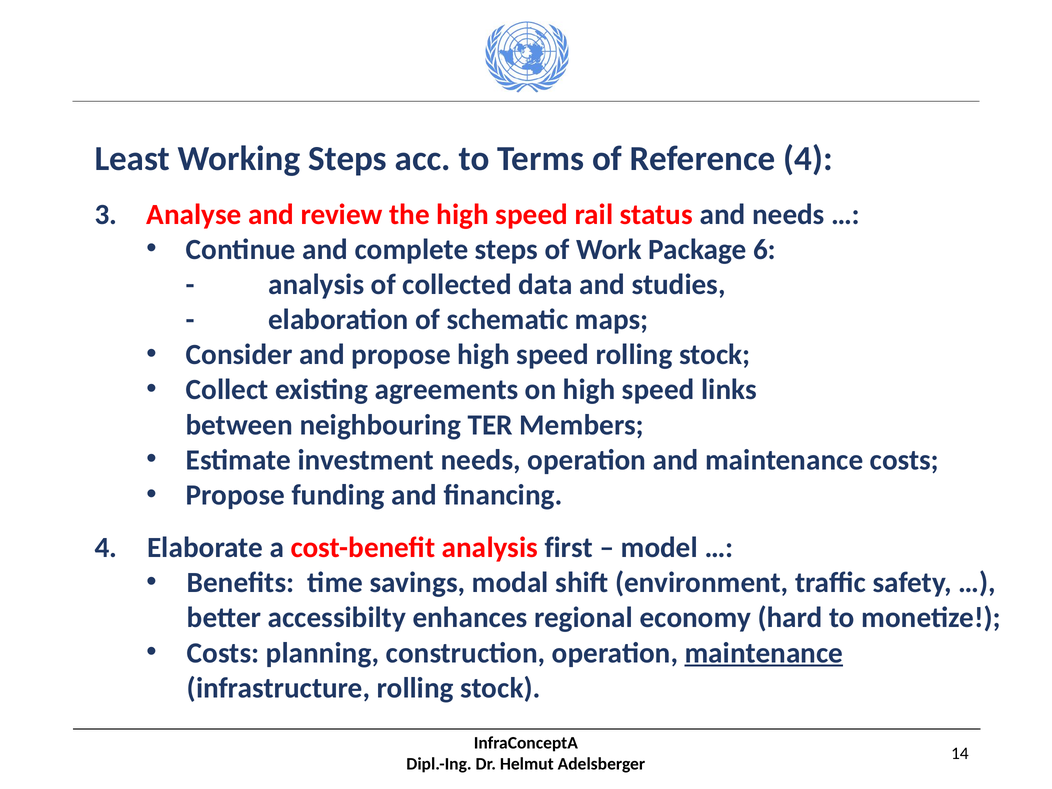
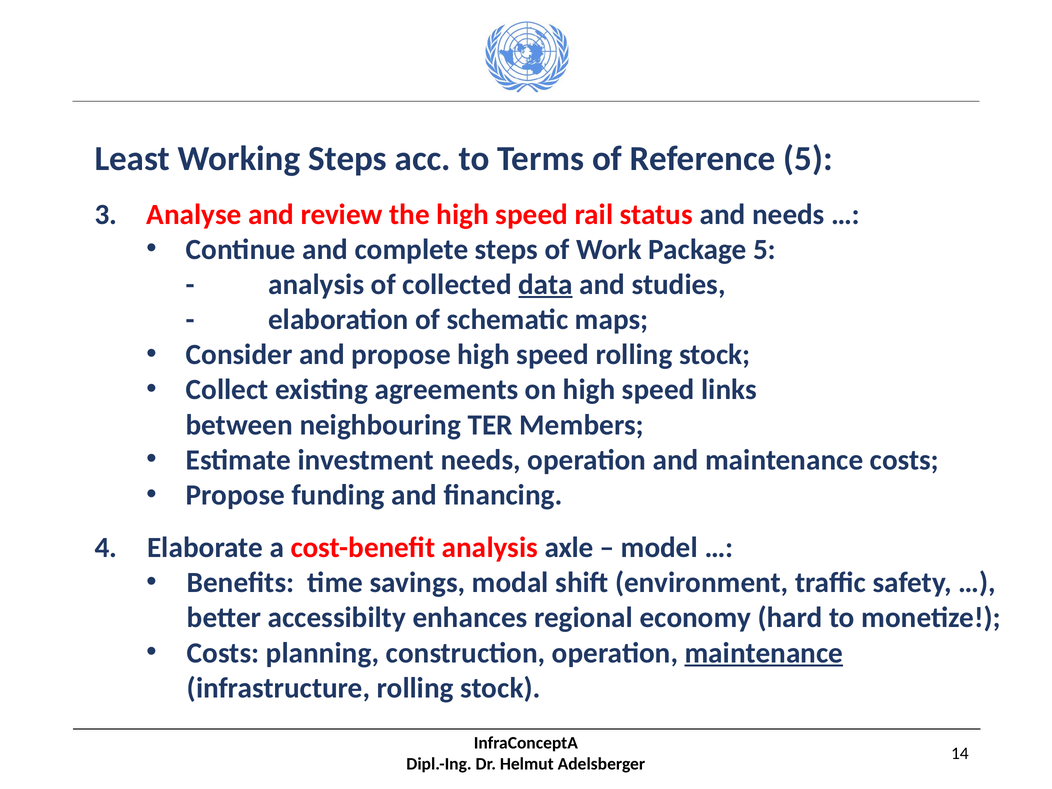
Reference 4: 4 -> 5 (808, 159)
Package 6: 6 -> 5 (765, 249)
data underline: none -> present (546, 285)
first: first -> axle (569, 548)
